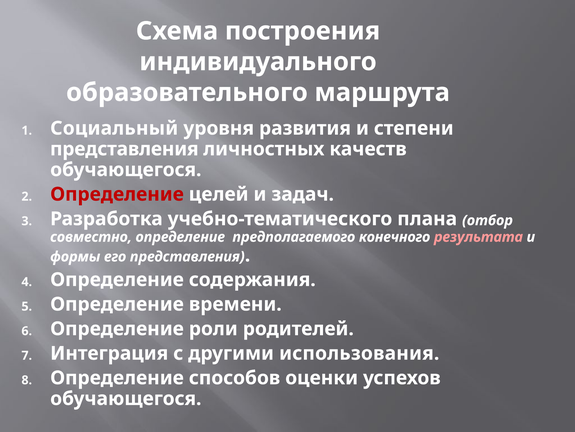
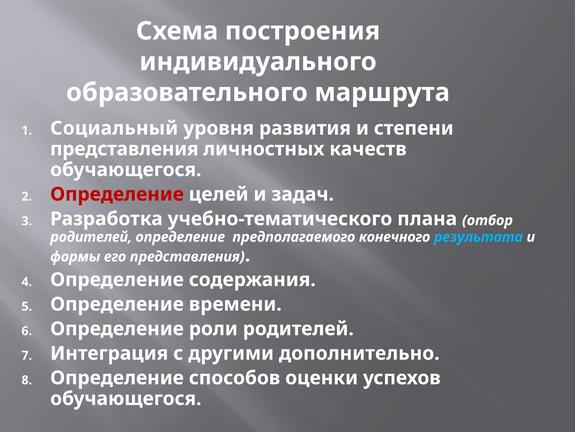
совместно: совместно -> родителей (91, 237)
результата colour: pink -> light blue (478, 237)
использования: использования -> дополнительно (359, 353)
